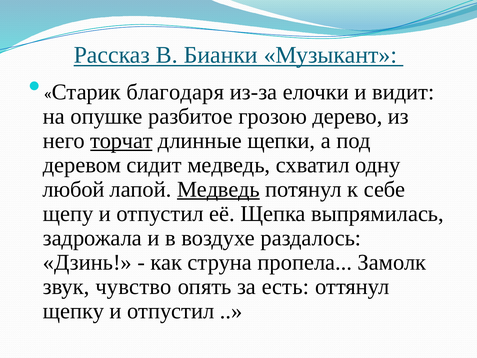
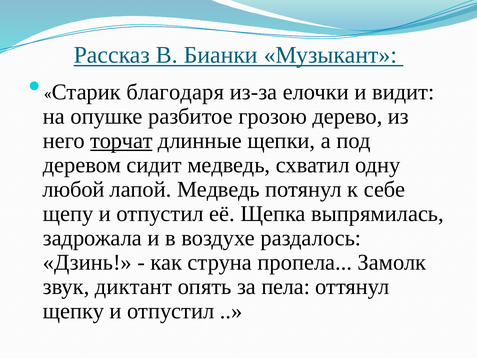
Медведь underline: present -> none (218, 189)
чувство: чувство -> диктант (133, 287)
есть: есть -> пела (286, 287)
